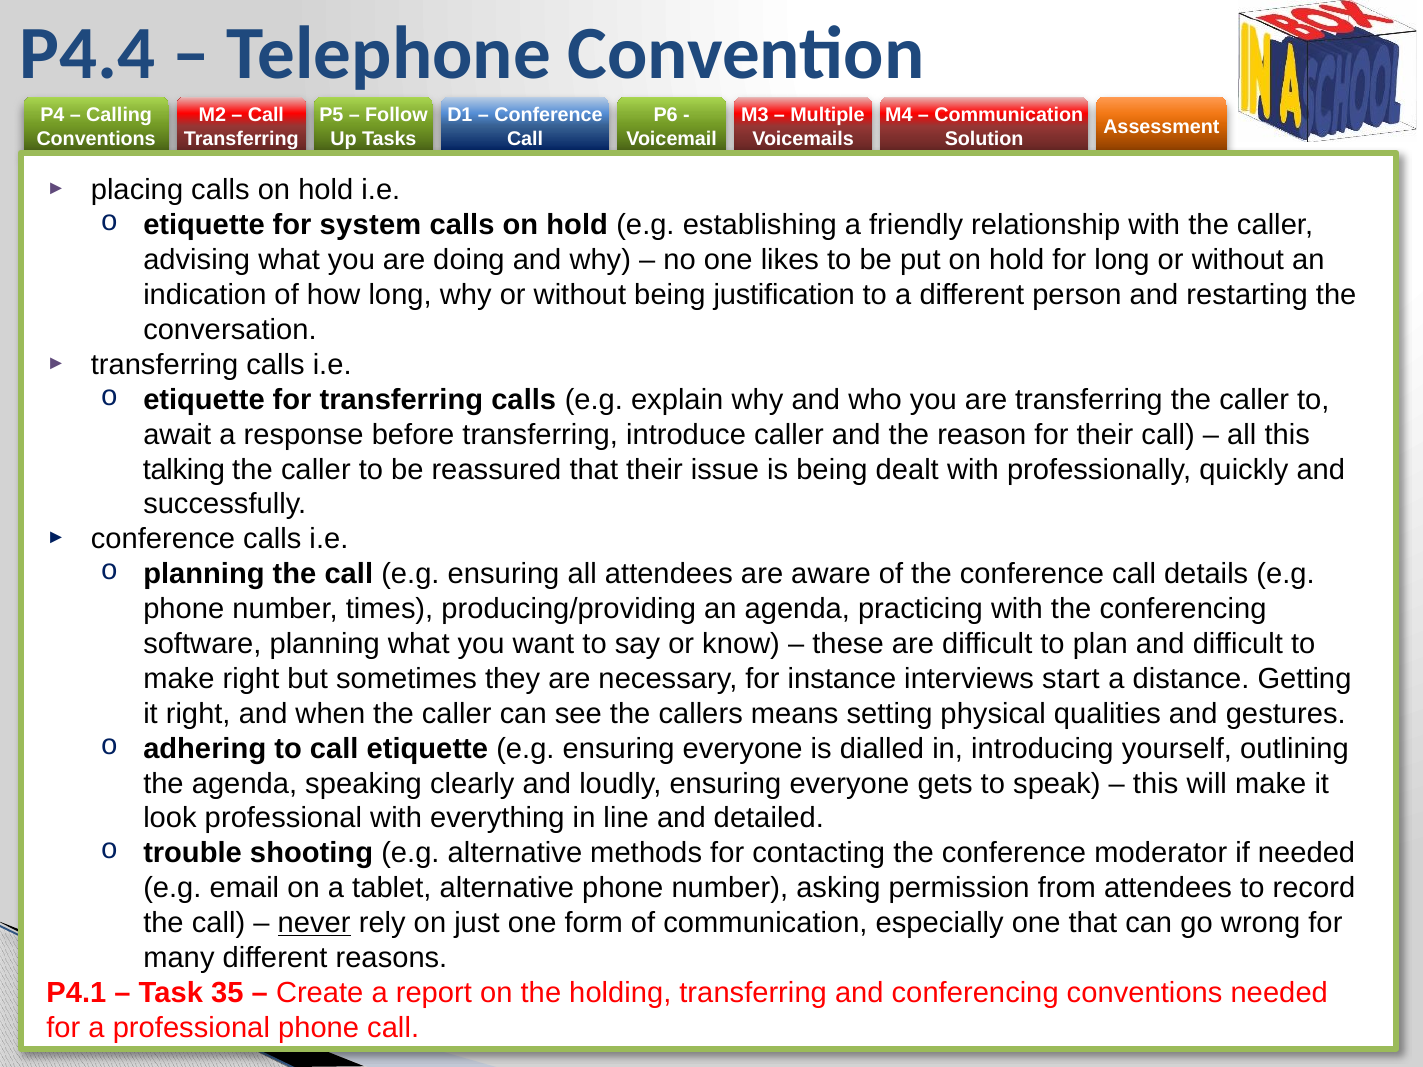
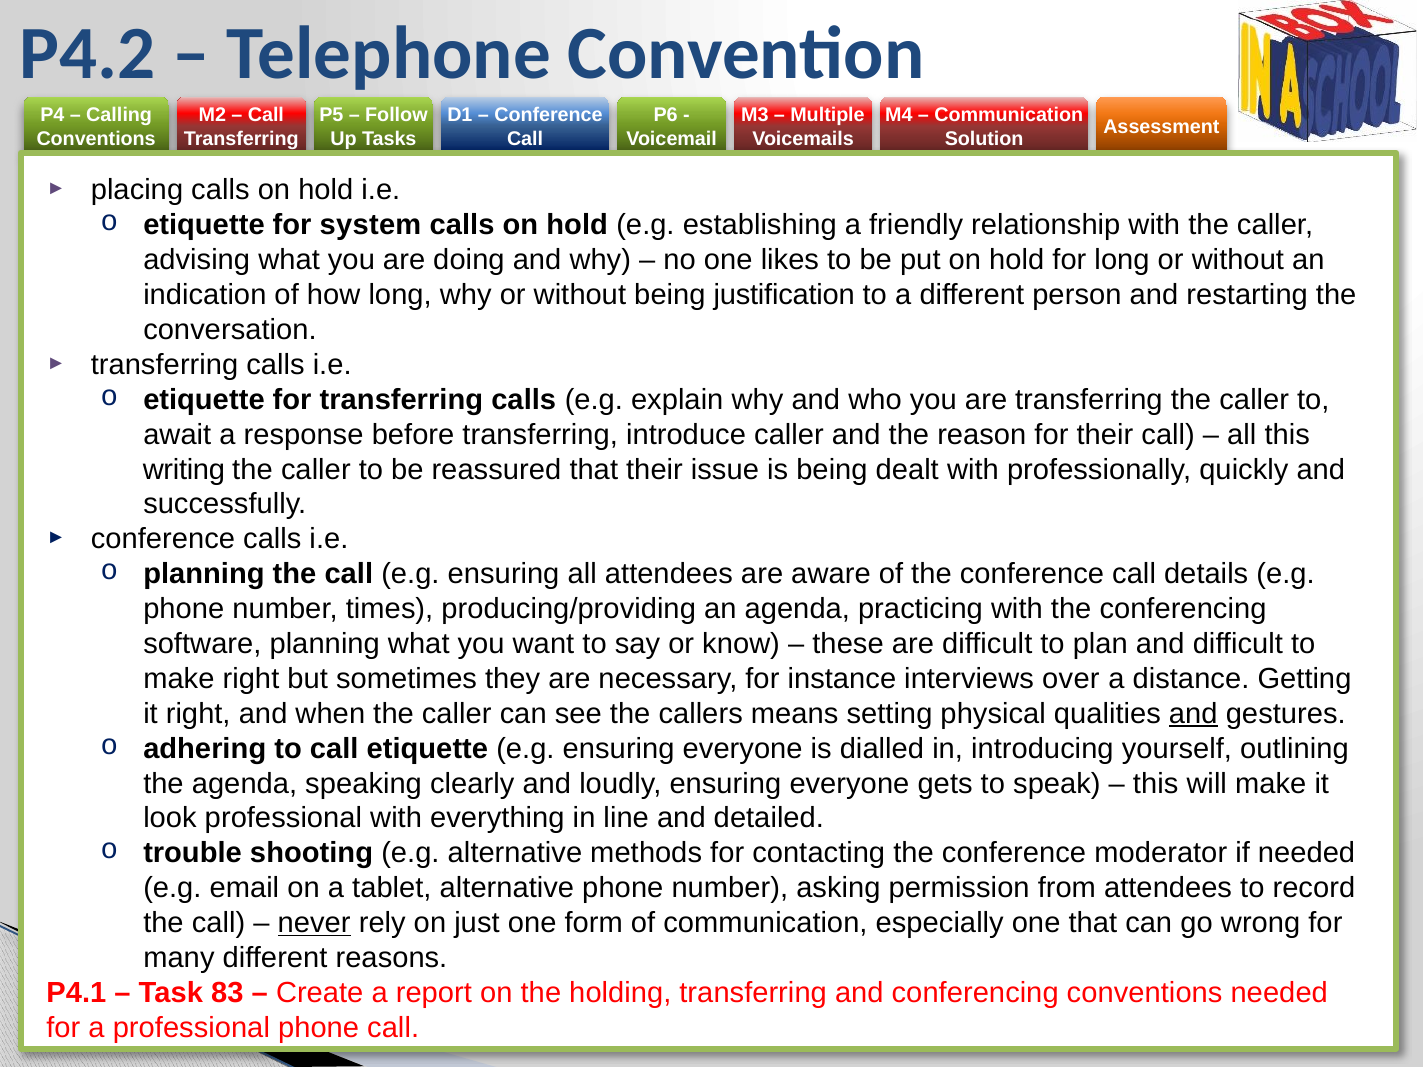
P4.4: P4.4 -> P4.2 (88, 54)
talking: talking -> writing (184, 470)
start: start -> over (1071, 679)
and underline: none -> present (1193, 714)
35: 35 -> 83 (227, 993)
